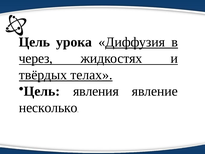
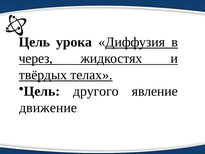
явления: явления -> другого (96, 91)
несколько: несколько -> движение (48, 108)
